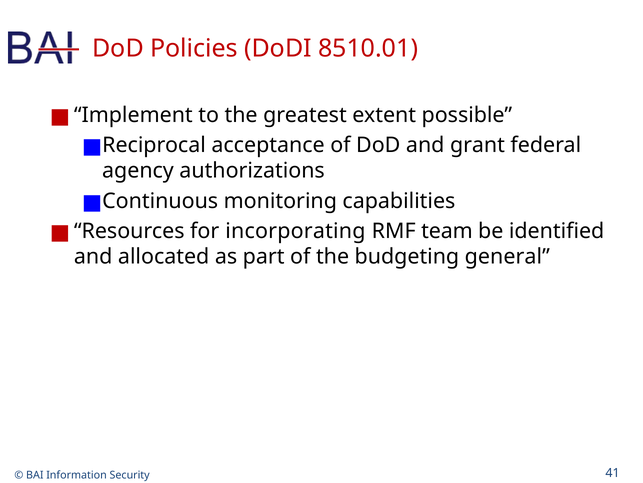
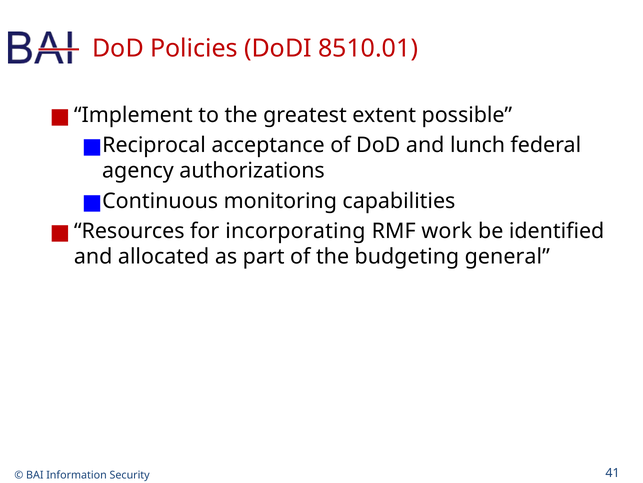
grant: grant -> lunch (478, 145)
team: team -> work (447, 231)
